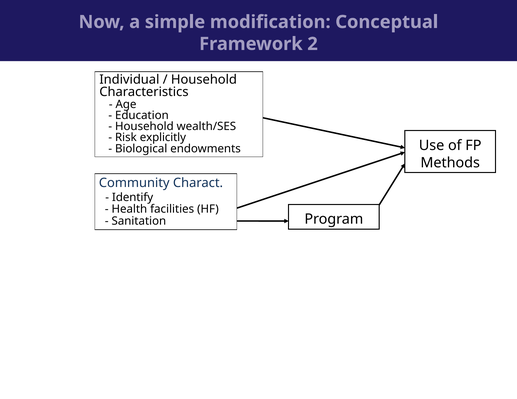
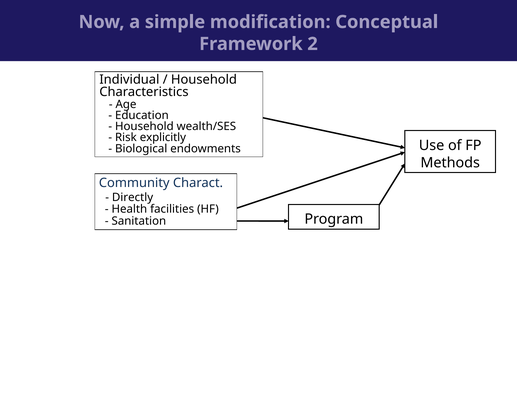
Identify: Identify -> Directly (133, 198)
